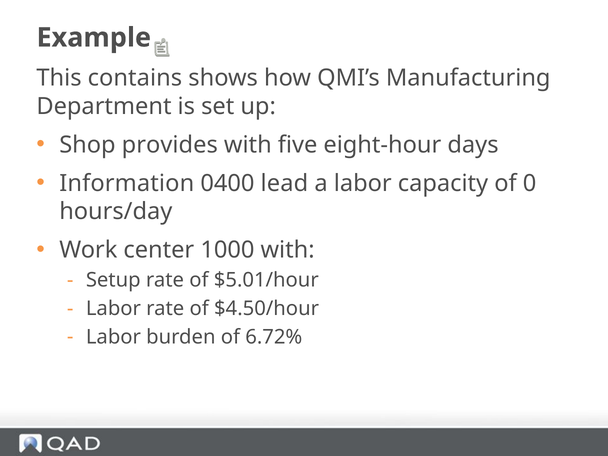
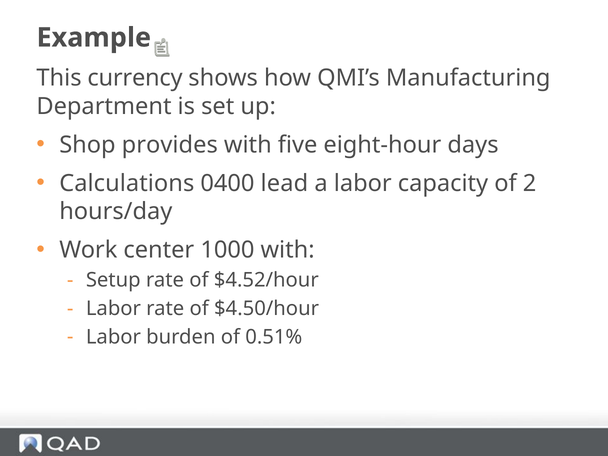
contains: contains -> currency (135, 78)
Information: Information -> Calculations (127, 183)
0: 0 -> 2 (530, 183)
$5.01/hour: $5.01/hour -> $4.52/hour (266, 280)
6.72%: 6.72% -> 0.51% (274, 337)
